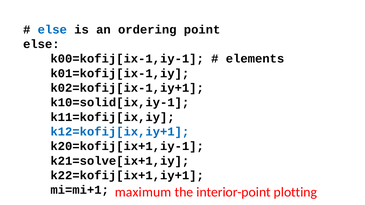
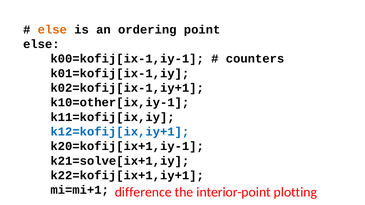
else colour: blue -> orange (52, 30)
elements: elements -> counters (255, 59)
k10=solid[ix,iy-1: k10=solid[ix,iy-1 -> k10=other[ix,iy-1 (120, 103)
maximum: maximum -> difference (143, 192)
